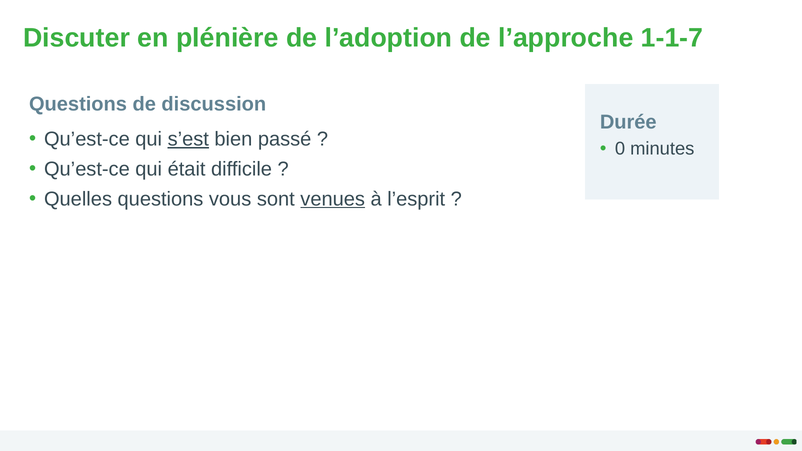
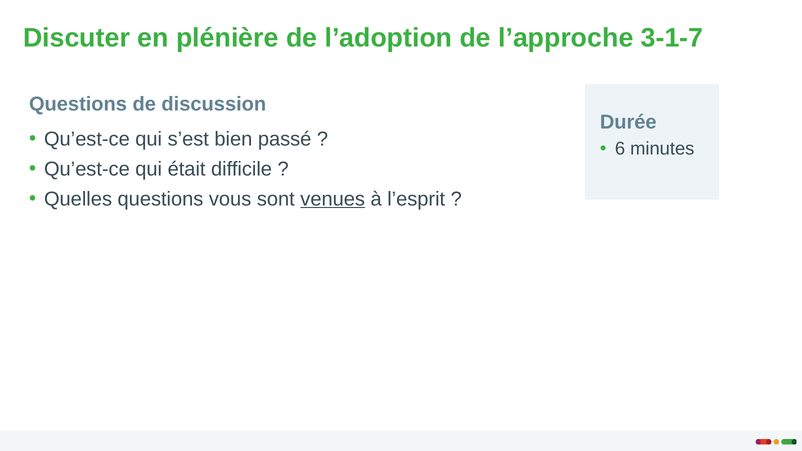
1-1-7: 1-1-7 -> 3-1-7 (672, 38)
s’est underline: present -> none (188, 139)
0: 0 -> 6 (620, 149)
